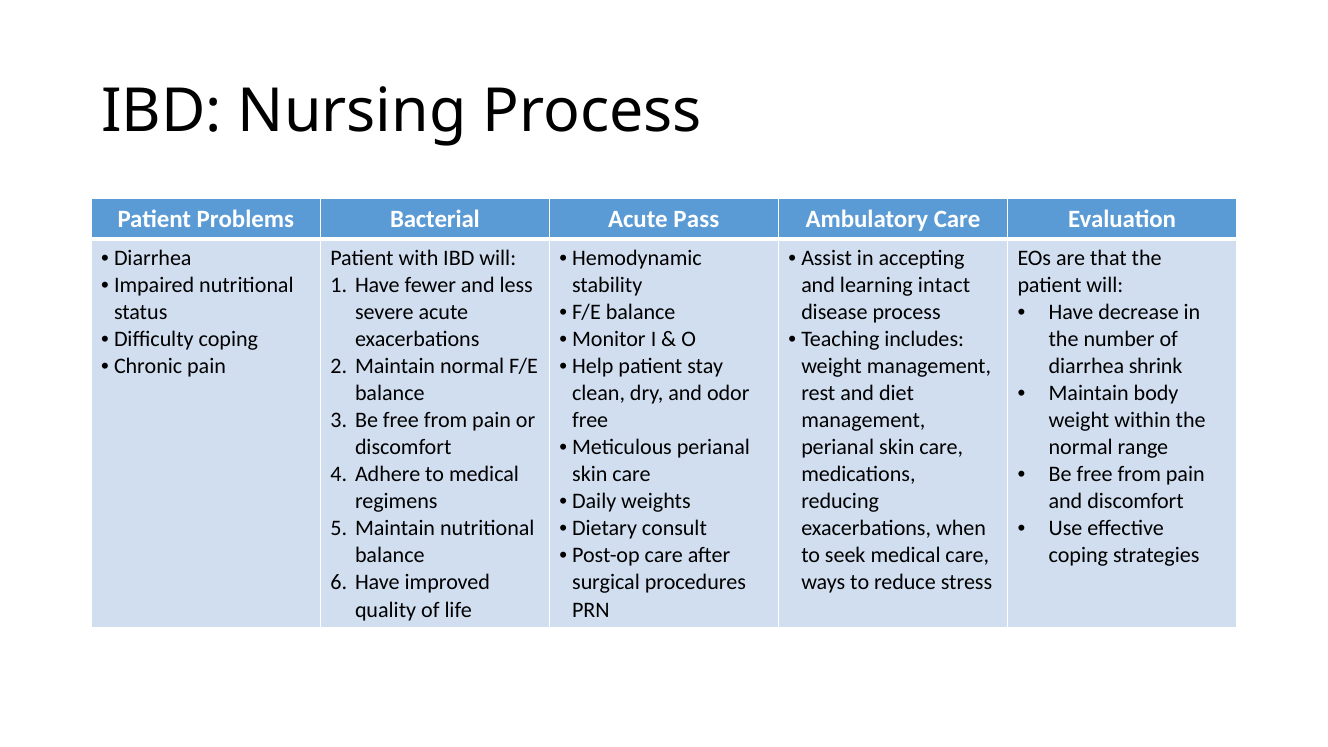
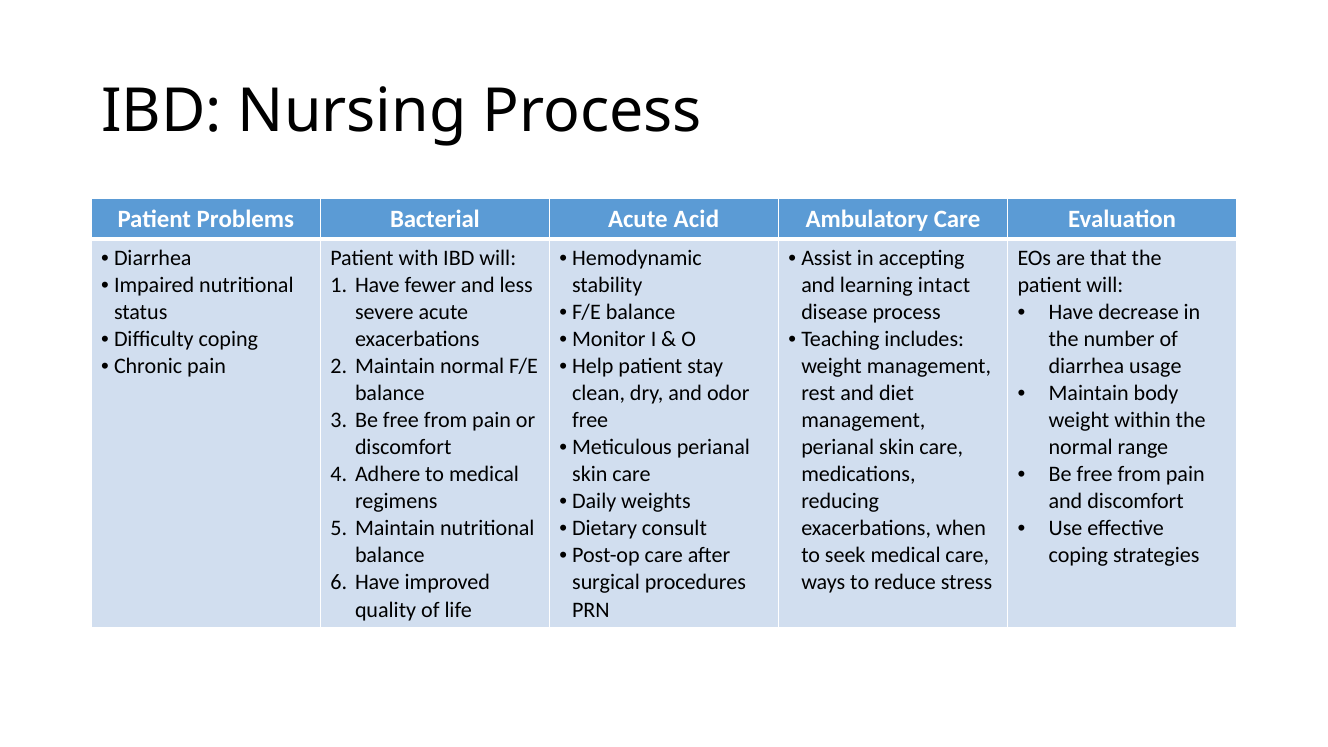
Pass: Pass -> Acid (696, 219)
shrink: shrink -> usage (1155, 366)
